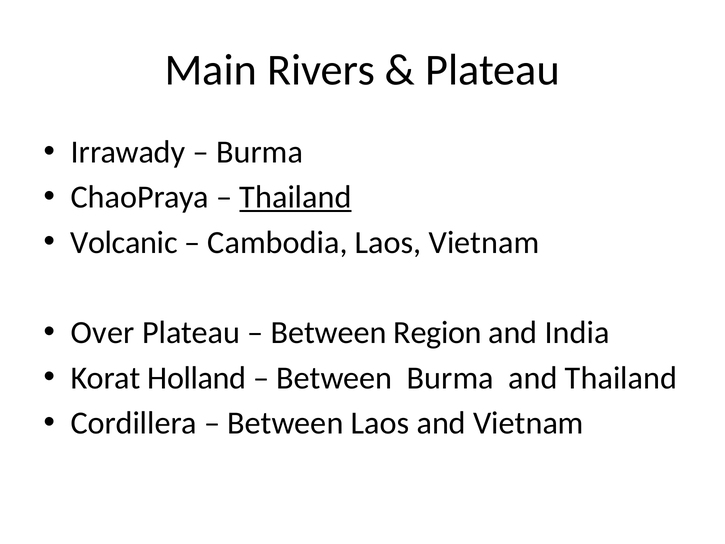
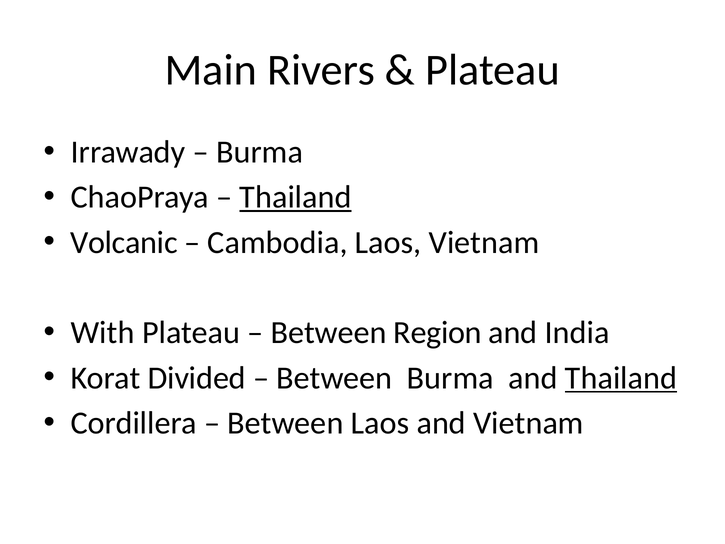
Over: Over -> With (103, 333)
Holland: Holland -> Divided (197, 378)
Thailand underline: none -> present (621, 378)
